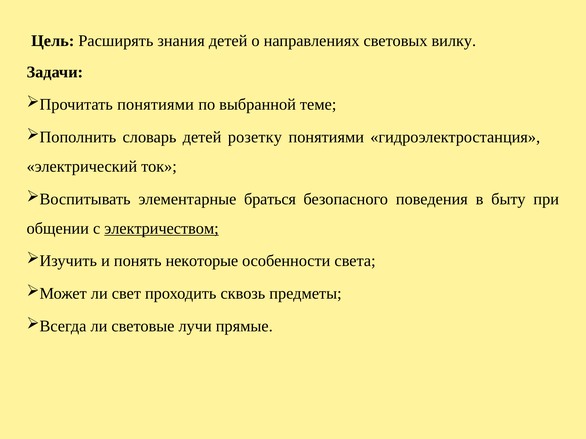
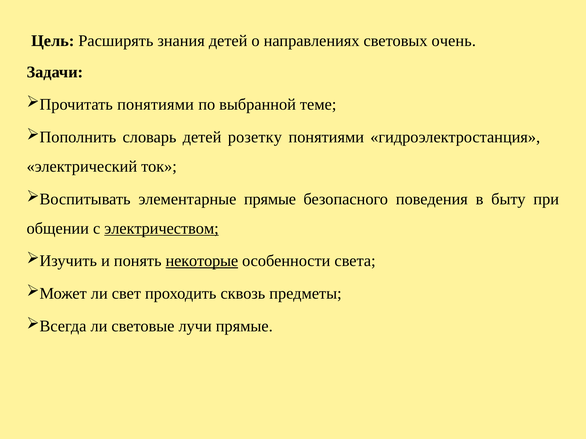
вилку: вилку -> очень (454, 41)
элементарные браться: браться -> прямые (270, 199)
некоторые underline: none -> present (202, 261)
